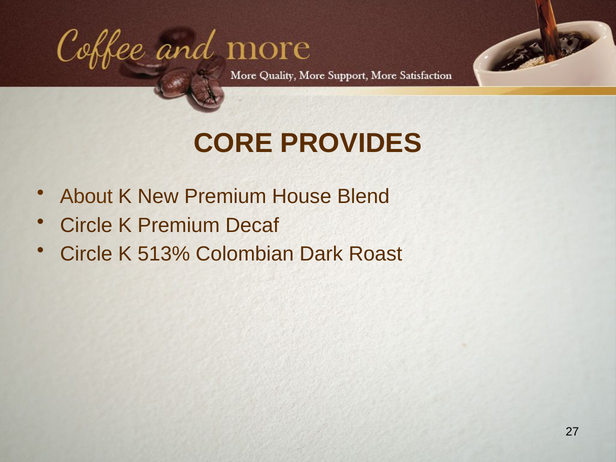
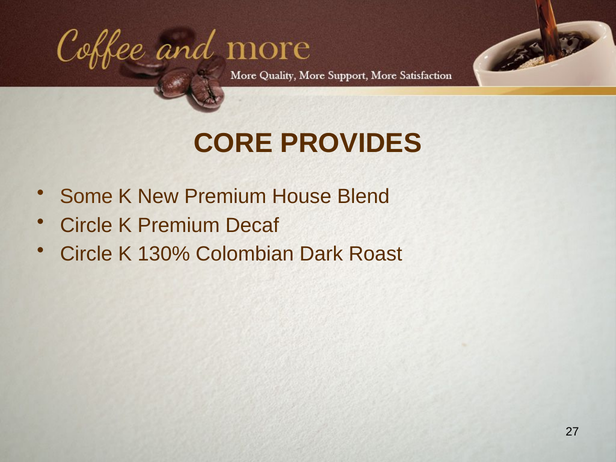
About: About -> Some (86, 197)
513%: 513% -> 130% (164, 254)
